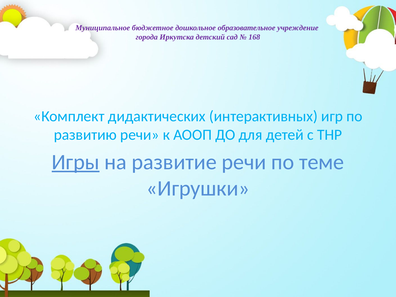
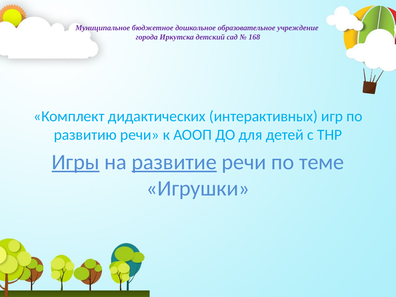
развитие underline: none -> present (174, 162)
